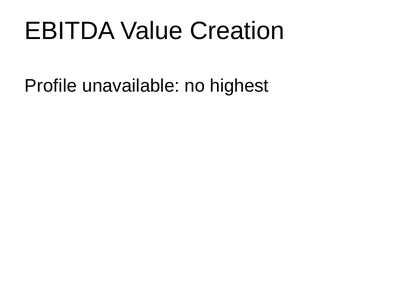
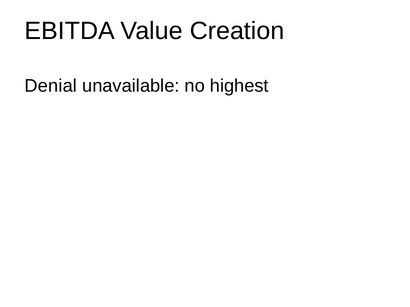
Profile: Profile -> Denial (51, 86)
